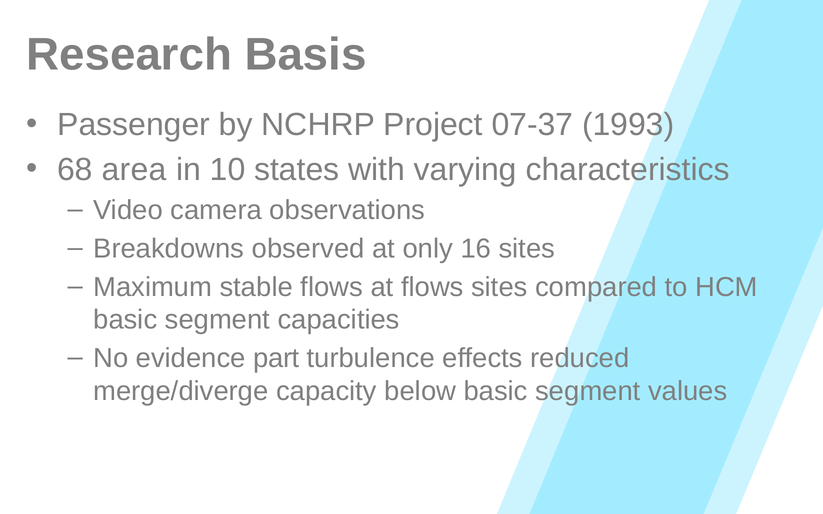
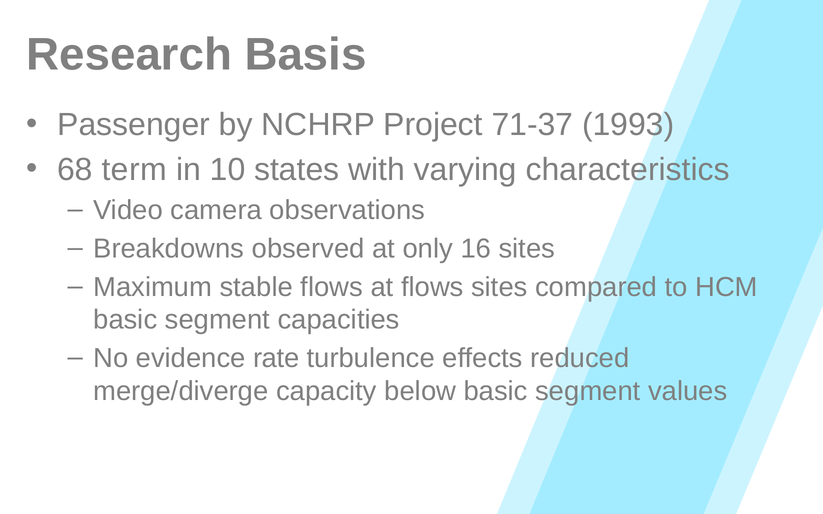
07-37: 07-37 -> 71-37 (532, 125)
area: area -> term (134, 170)
part: part -> rate (276, 359)
